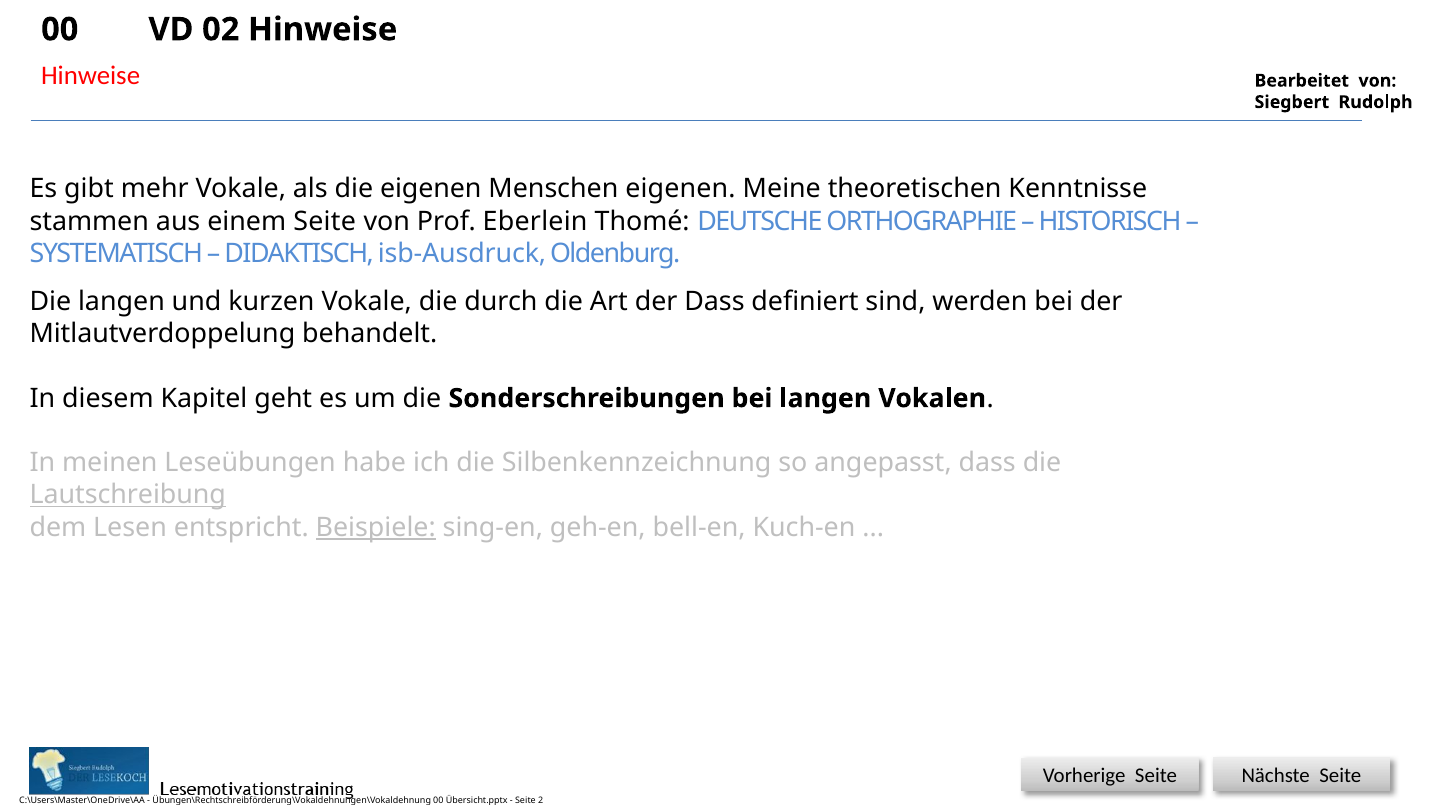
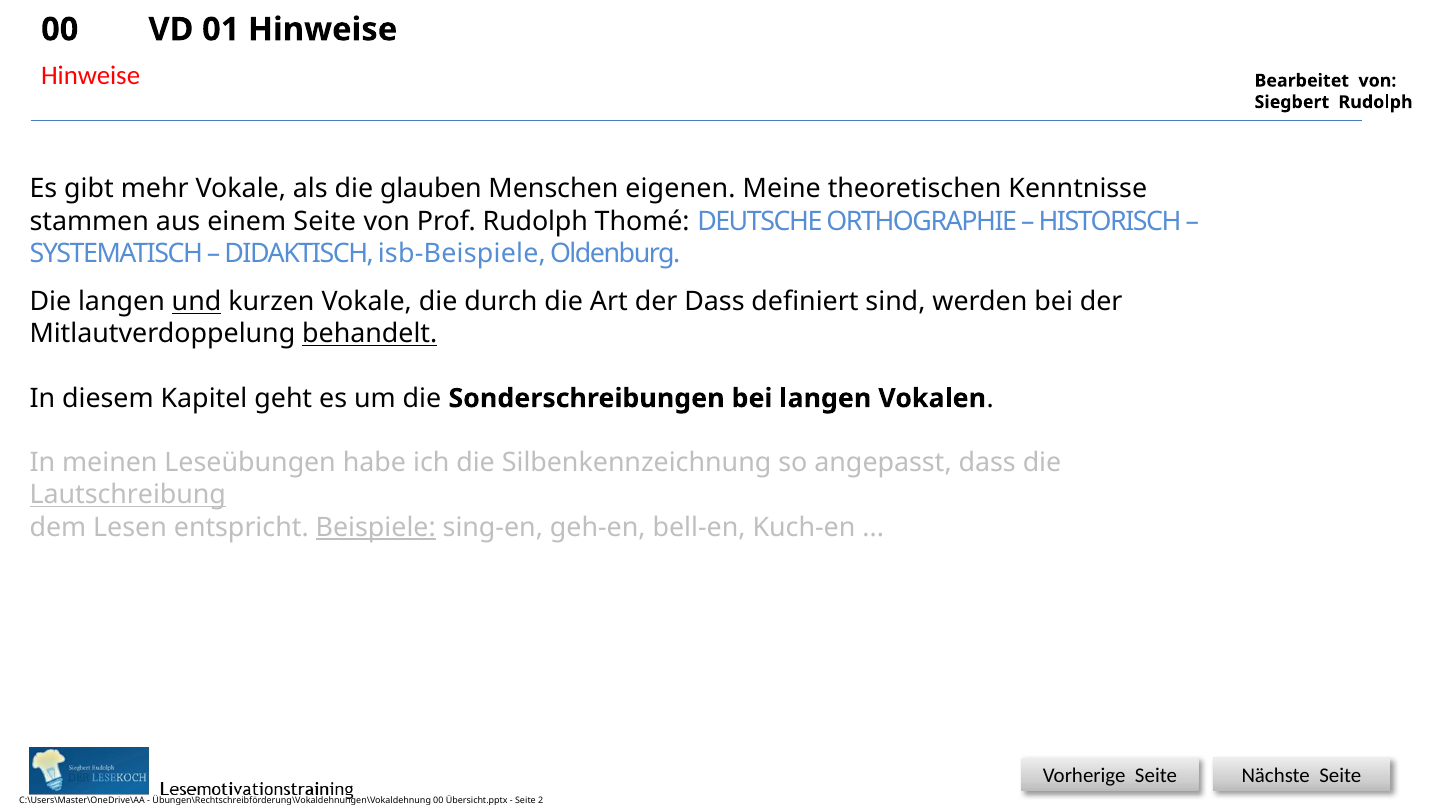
02: 02 -> 01 (221, 30)
die eigenen: eigenen -> glauben (431, 189)
Prof Eberlein: Eberlein -> Rudolph (535, 221)
isb-Ausdruck: isb-Ausdruck -> isb-Beispiele (462, 253)
und underline: none -> present (197, 302)
behandelt underline: none -> present (370, 334)
